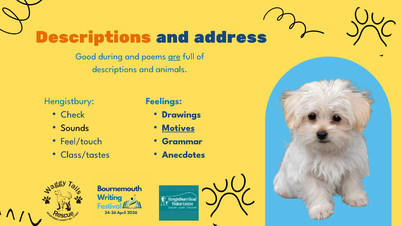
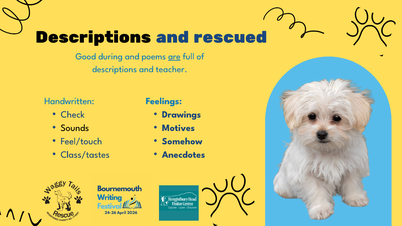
Descriptions colour: orange -> black (93, 37)
address: address -> rescued (230, 37)
animals: animals -> teacher (172, 69)
Hengistbury: Hengistbury -> Handwritten (69, 101)
Motives underline: present -> none (178, 128)
Grammar: Grammar -> Somehow (182, 141)
